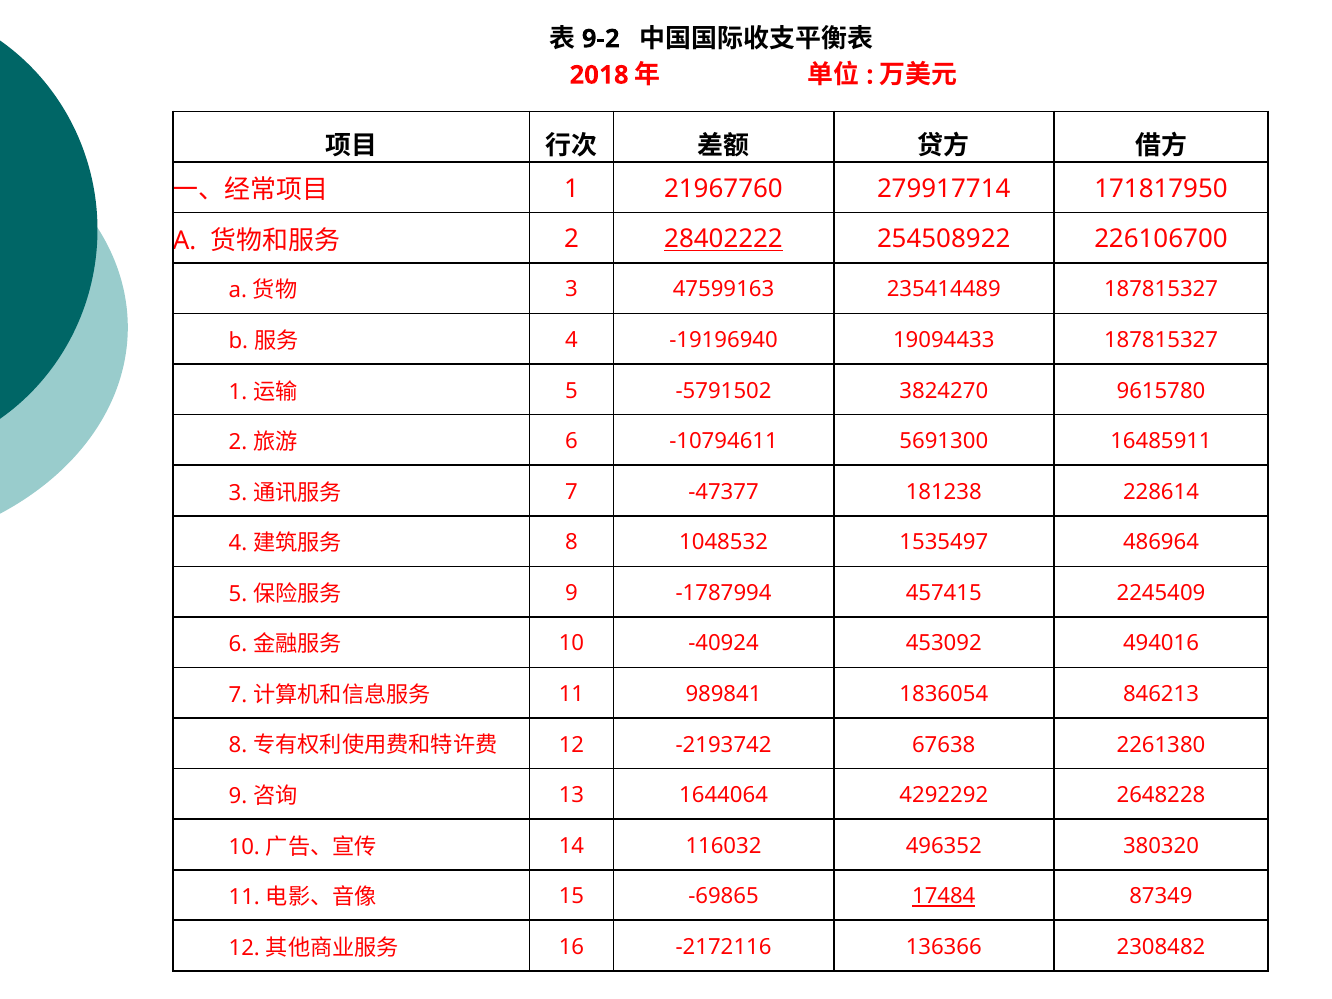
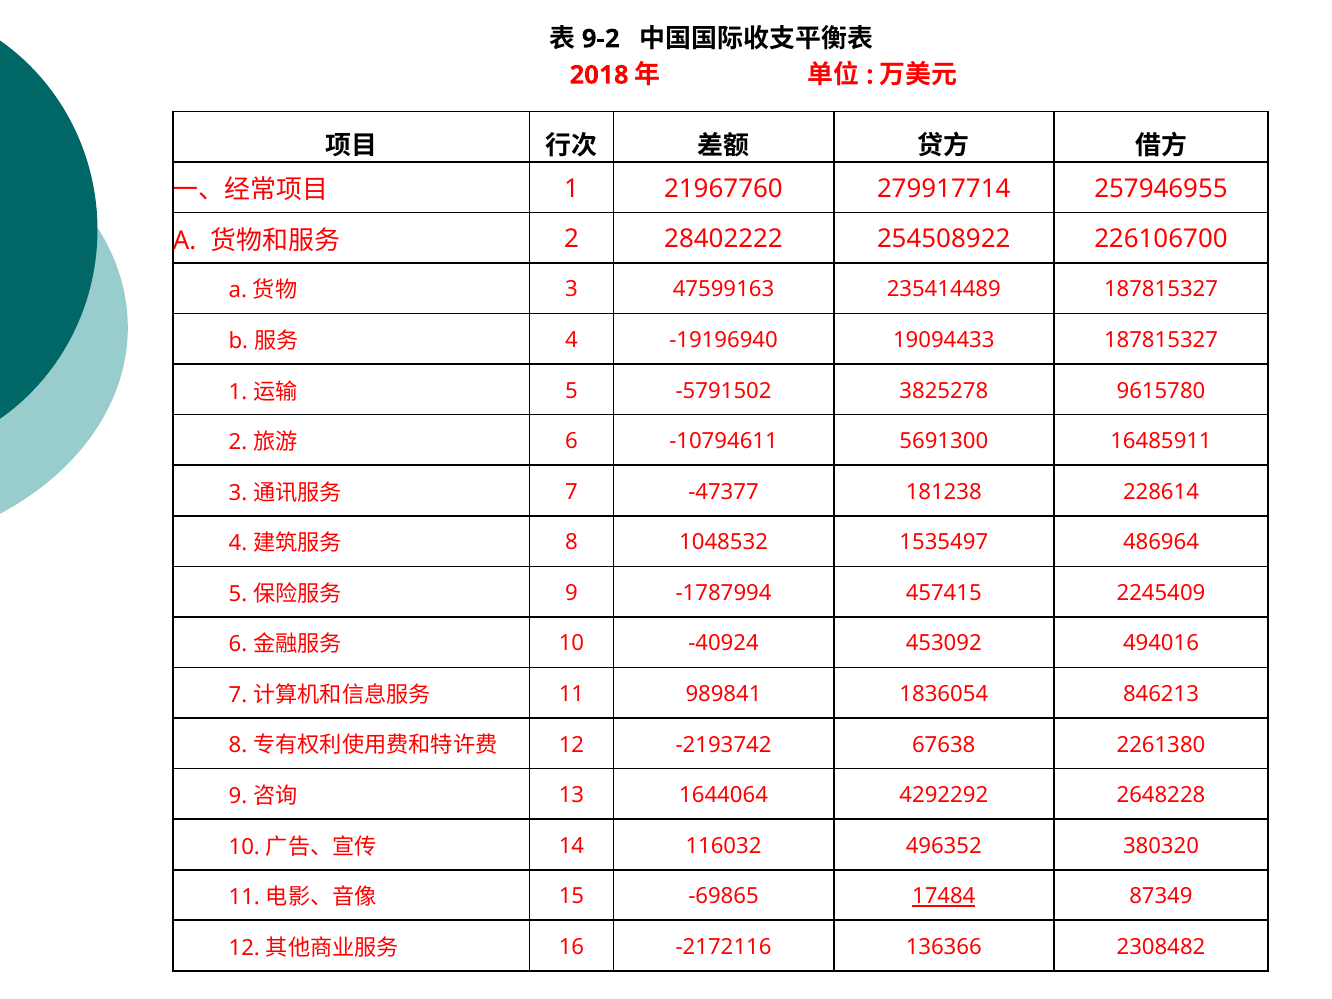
171817950: 171817950 -> 257946955 (1161, 189)
28402222 underline: present -> none (723, 239)
3824270: 3824270 -> 3825278 (944, 391)
